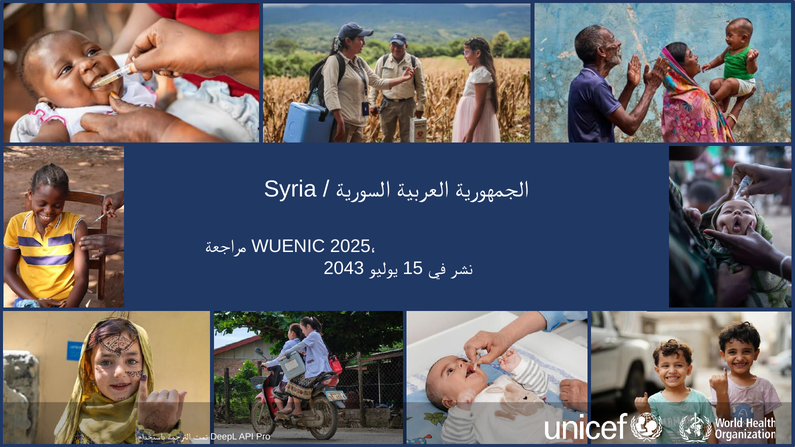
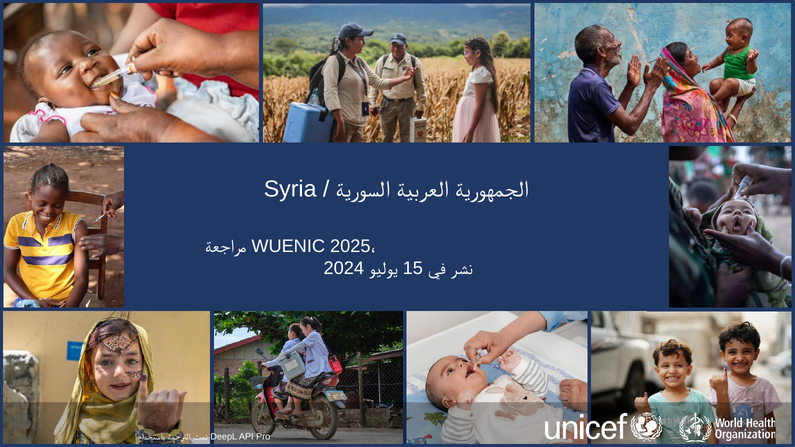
2043: 2043 -> 2024 (344, 269)
